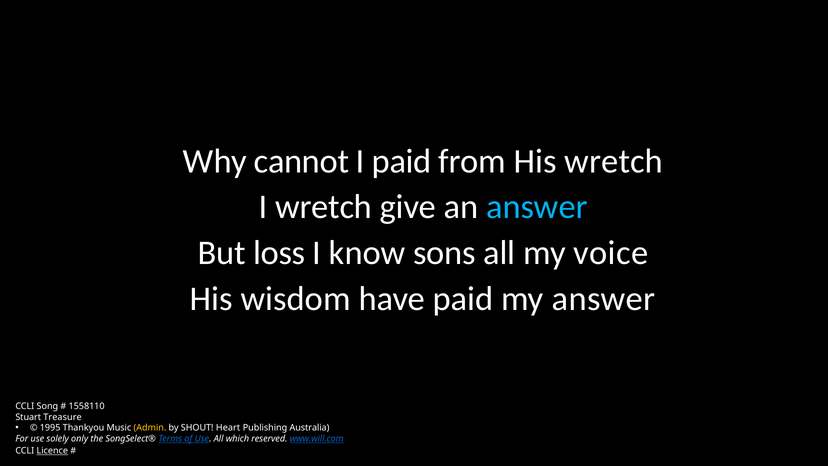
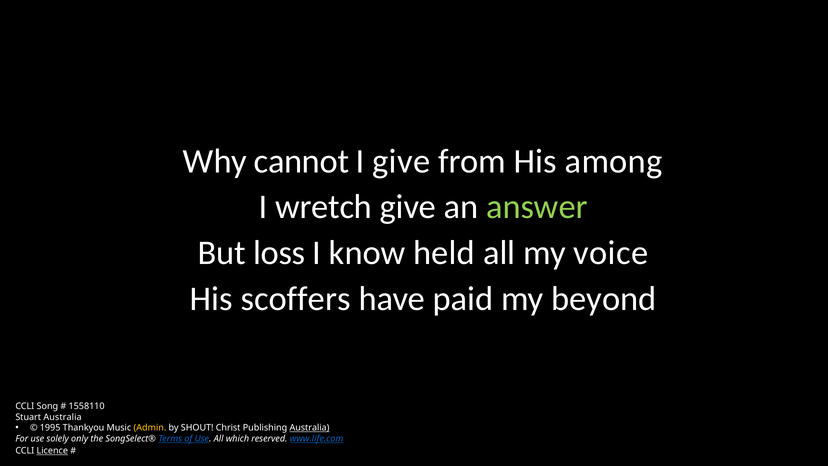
I paid: paid -> give (401, 161)
His wretch: wretch -> among (614, 161)
answer colour: light blue -> light green (537, 207)
sons: sons -> held (444, 253)
wisdom: wisdom -> scoffers (296, 299)
my answer: answer -> beyond (604, 299)
Stuart Treasure: Treasure -> Australia (63, 417)
Heart: Heart -> Christ (228, 428)
Australia underline: none -> present (309, 428)
www.will.com: www.will.com -> www.life.com (317, 439)
